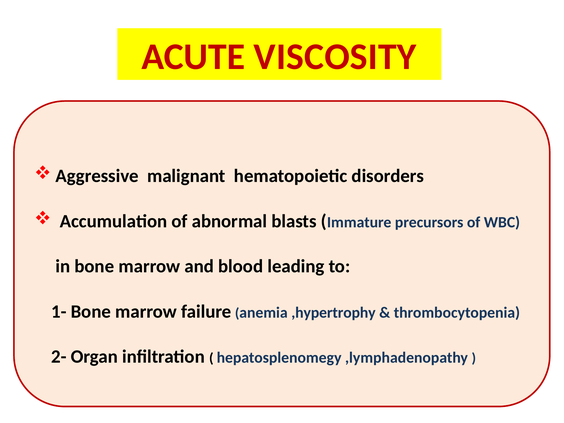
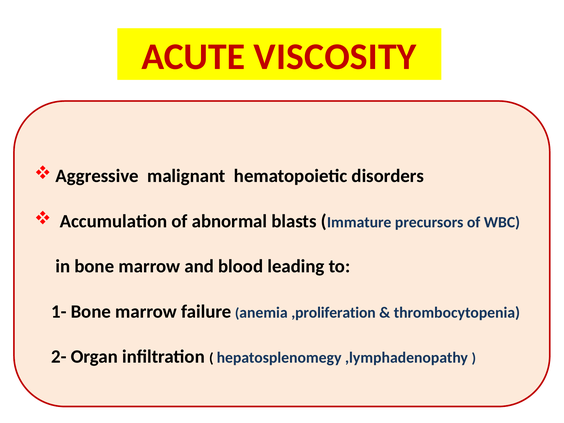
,hypertrophy: ,hypertrophy -> ,proliferation (333, 313)
